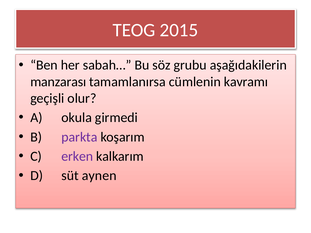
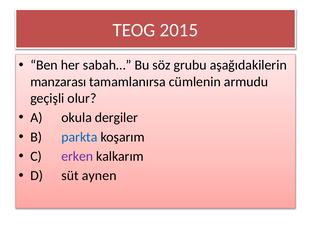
kavramı: kavramı -> armudu (246, 82)
girmedi: girmedi -> dergiler (116, 118)
parkta colour: purple -> blue (79, 137)
